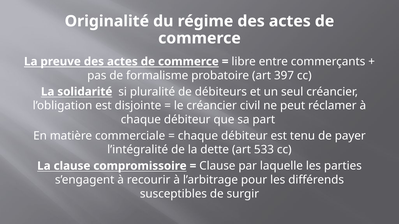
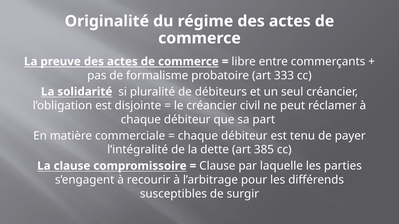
397: 397 -> 333 (284, 76)
533: 533 -> 385 (264, 150)
